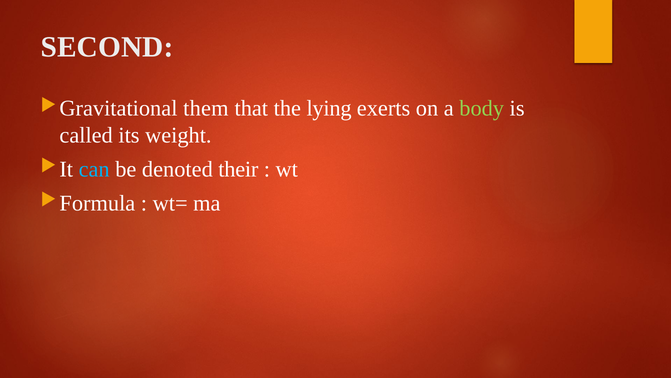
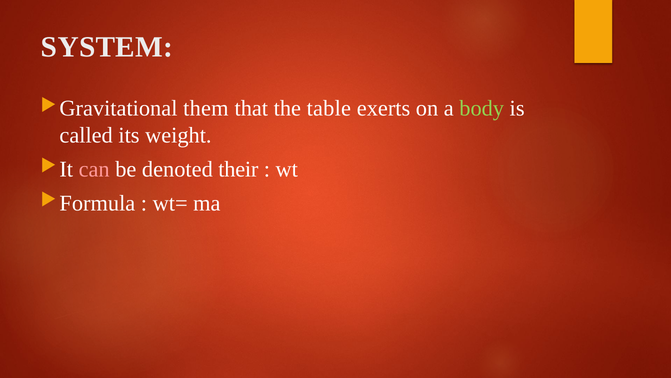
SECOND: SECOND -> SYSTEM (107, 47)
lying: lying -> table (329, 108)
can colour: light blue -> pink (94, 169)
